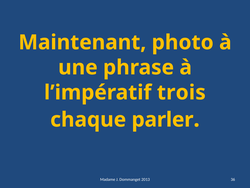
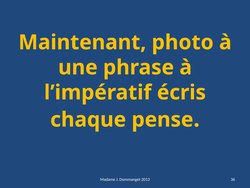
trois: trois -> écris (181, 92)
parler: parler -> pense (162, 119)
